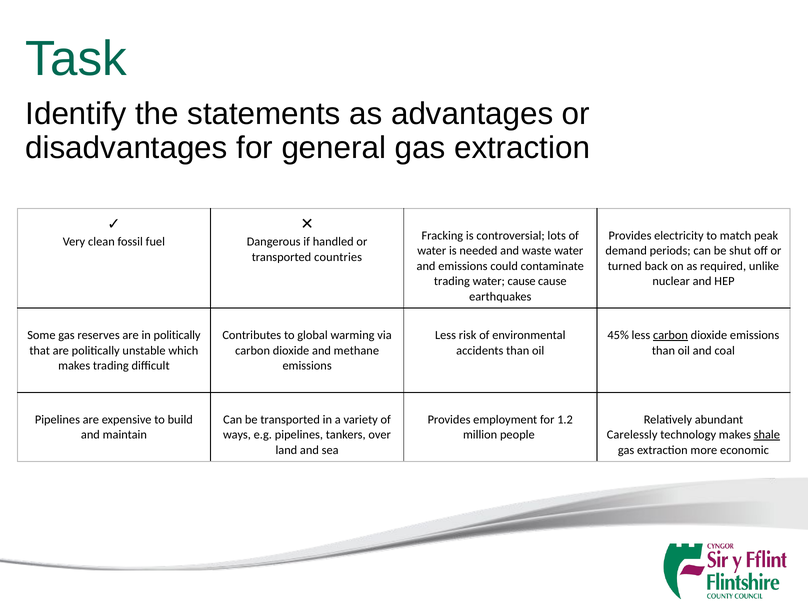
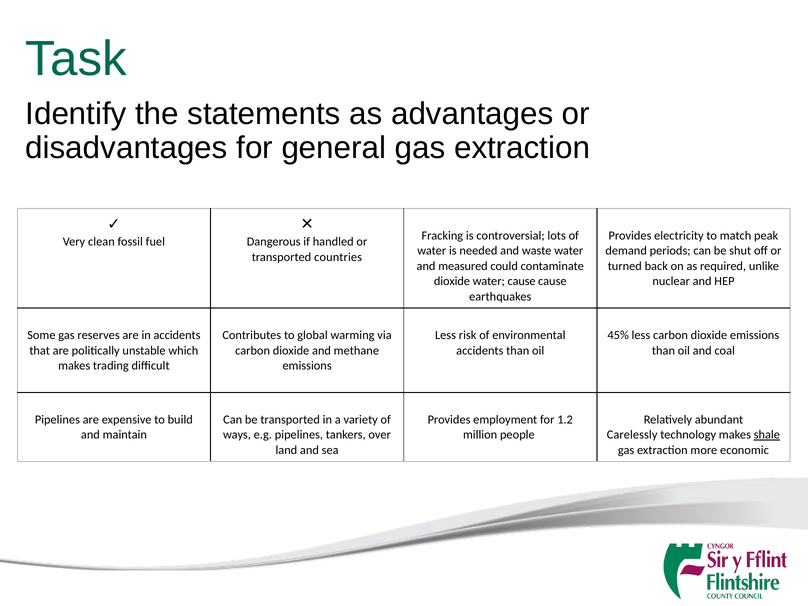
and emissions: emissions -> measured (463, 266)
trading: trading -> dioxide (452, 281)
in politically: politically -> accidents (177, 335)
carbon underline: present -> none (670, 335)
